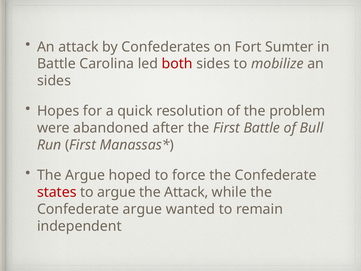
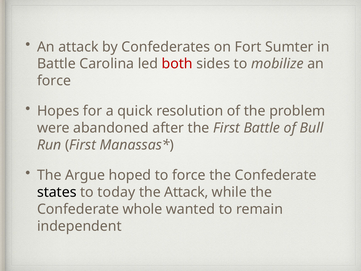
sides: sides -> force (54, 81)
states colour: red -> black (57, 192)
to argue: argue -> today (116, 192)
Confederate argue: argue -> whole (142, 209)
